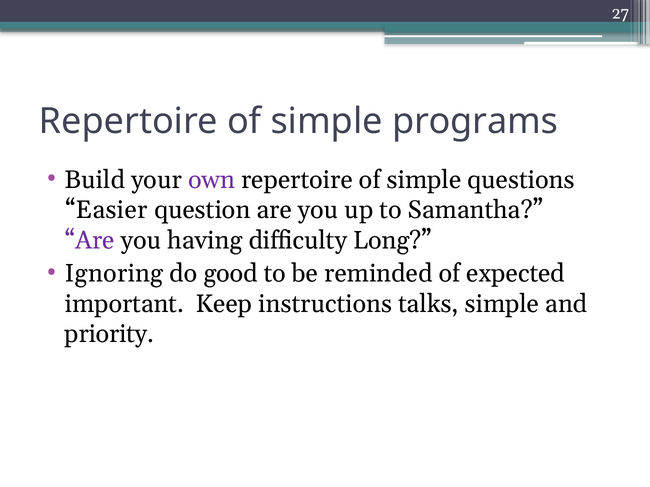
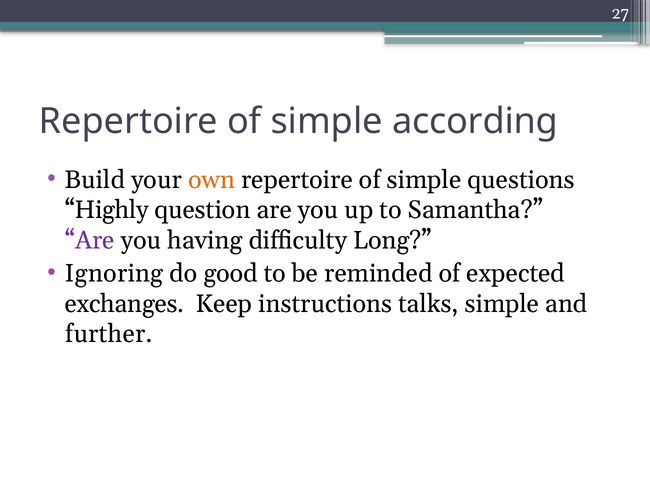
programs: programs -> according (475, 122)
own colour: purple -> orange (212, 180)
Easier: Easier -> Highly (107, 210)
important: important -> exchanges (124, 304)
priority: priority -> further (109, 334)
